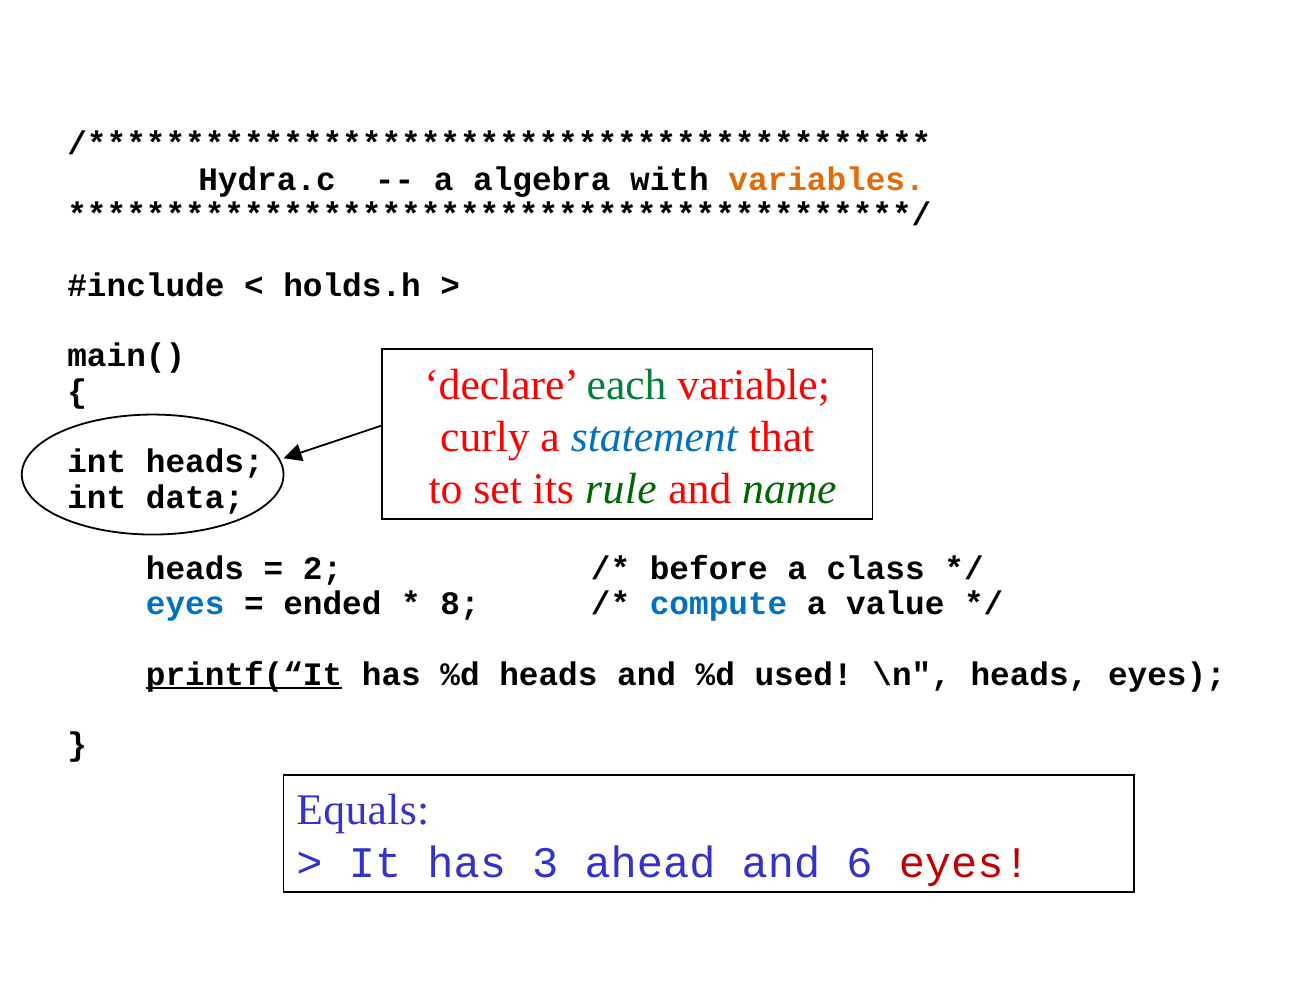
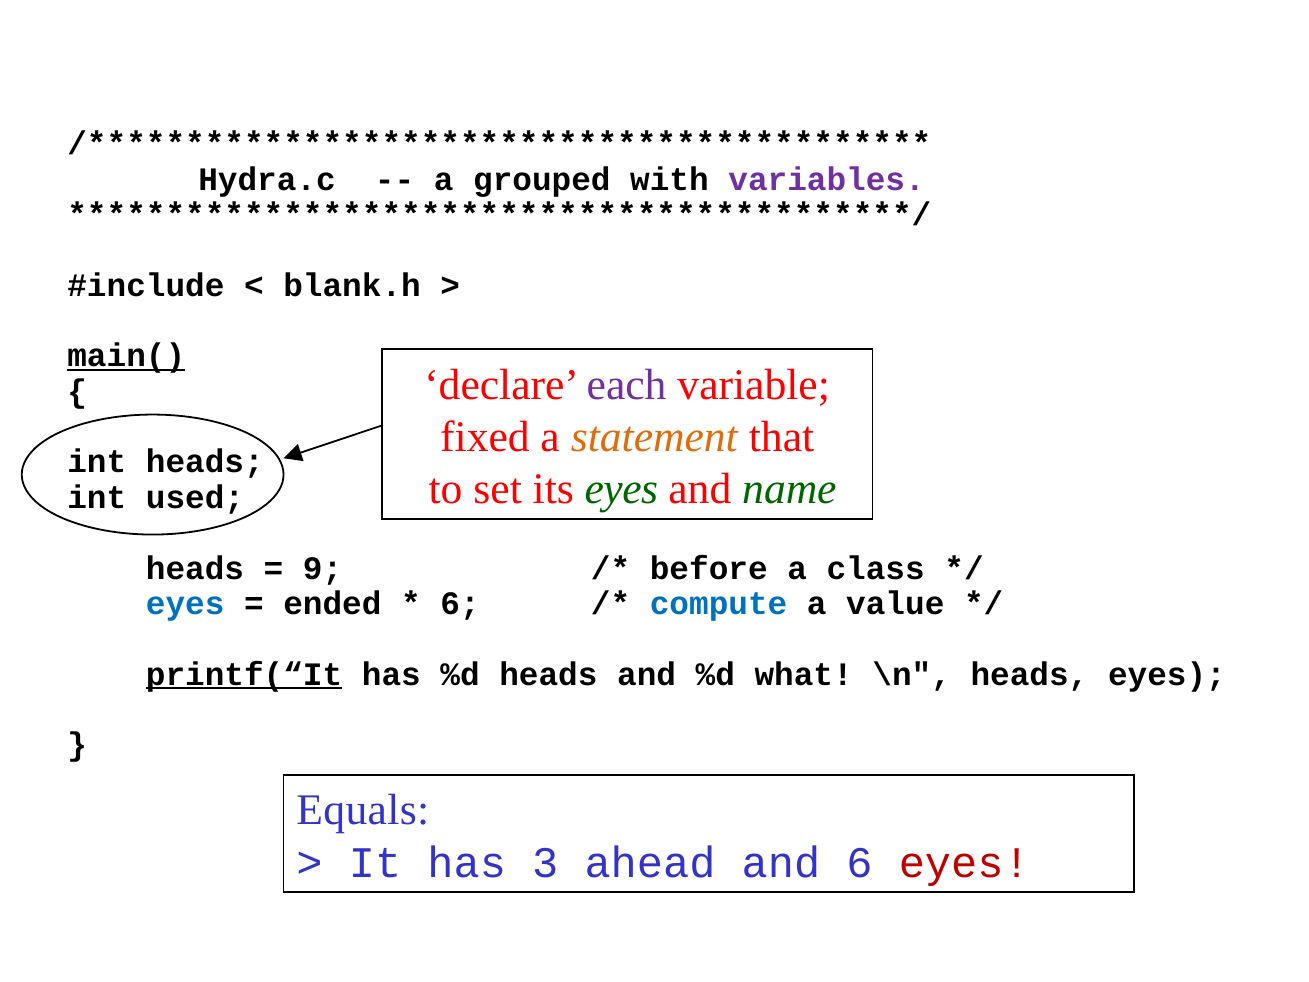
algebra: algebra -> grouped (542, 179)
variables colour: orange -> purple (827, 179)
holds.h: holds.h -> blank.h (352, 285)
main( underline: none -> present (126, 356)
each colour: green -> purple (627, 385)
curly: curly -> fixed (485, 437)
statement colour: blue -> orange (654, 437)
its rule: rule -> eyes (621, 489)
data: data -> used (195, 497)
2: 2 -> 9 (323, 568)
8: 8 -> 6 (460, 603)
used: used -> what (804, 674)
